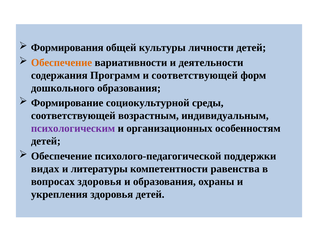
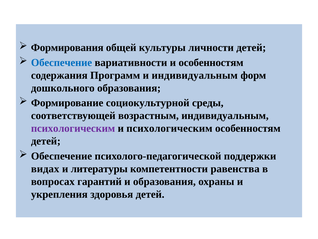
Обеспечение colour: orange -> blue (62, 62)
и деятельности: деятельности -> особенностям (211, 62)
и соответствующей: соответствующей -> индивидуальным (195, 75)
и организационных: организационных -> психологическим (169, 128)
вопросах здоровья: здоровья -> гарантий (100, 181)
